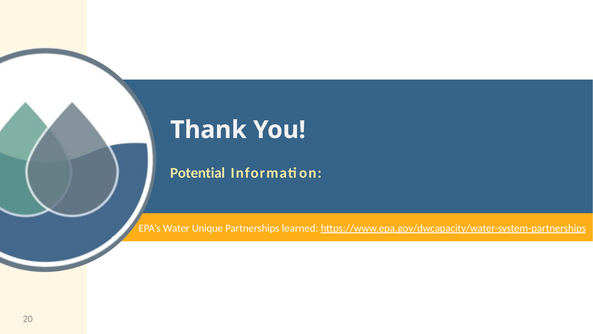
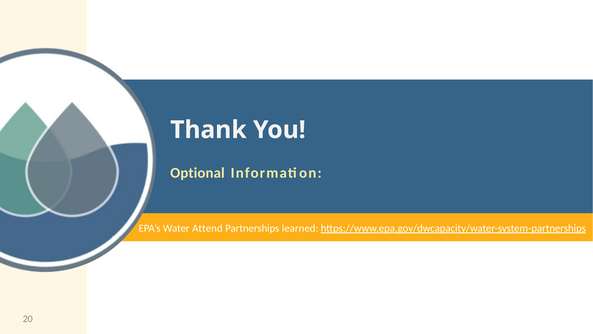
Potential: Potential -> Optional (197, 173)
Unique: Unique -> Attend (207, 228)
